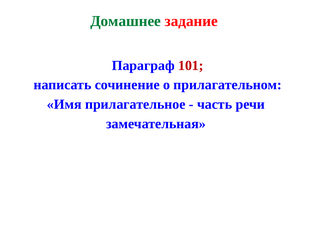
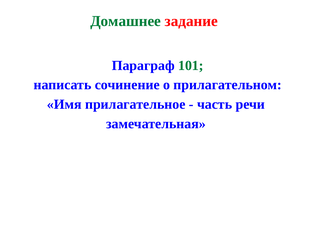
101 colour: red -> green (191, 65)
